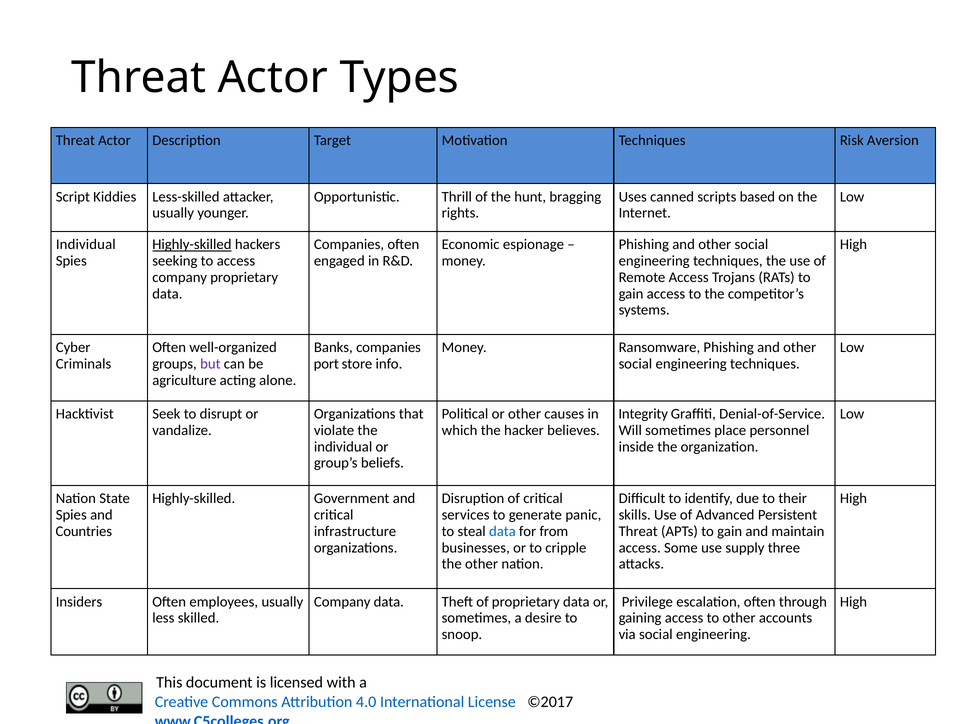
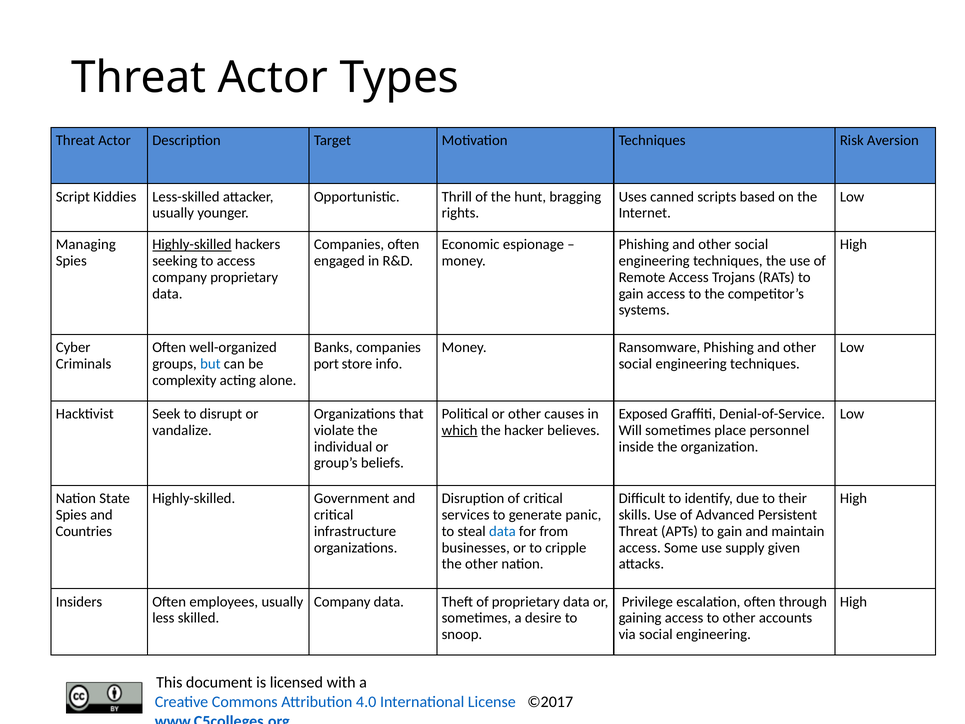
Individual: Individual -> Managing (86, 244)
but colour: purple -> blue (210, 364)
agriculture: agriculture -> complexity (184, 380)
Integrity: Integrity -> Exposed (643, 414)
which underline: none -> present (460, 430)
three: three -> given (784, 548)
